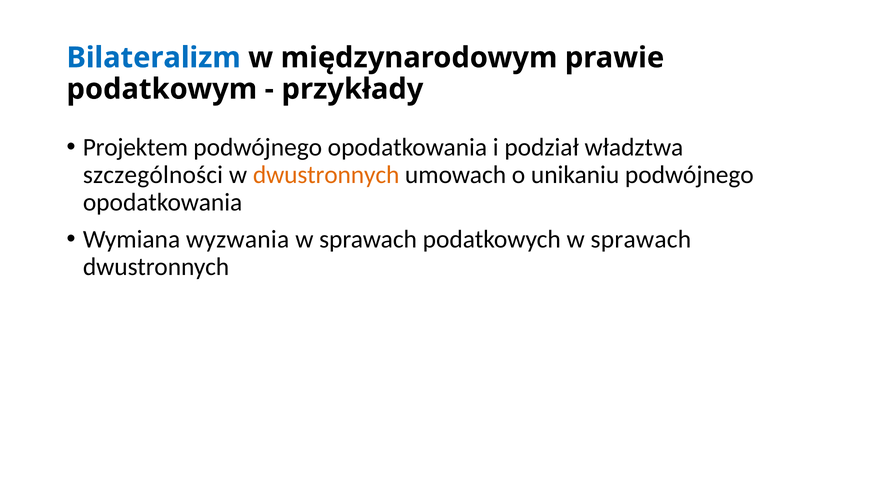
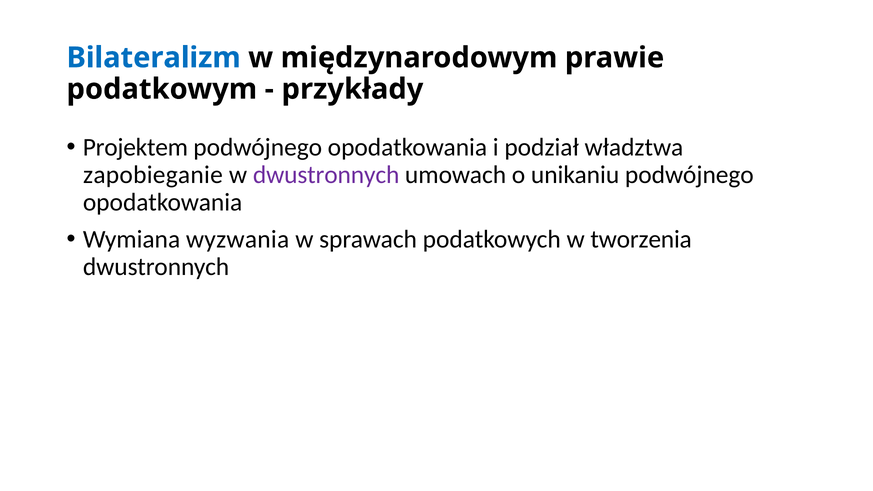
szczególności: szczególności -> zapobieganie (153, 175)
dwustronnych colour: orange -> purple (326, 175)
podatkowych w sprawach: sprawach -> tworzenia (641, 239)
